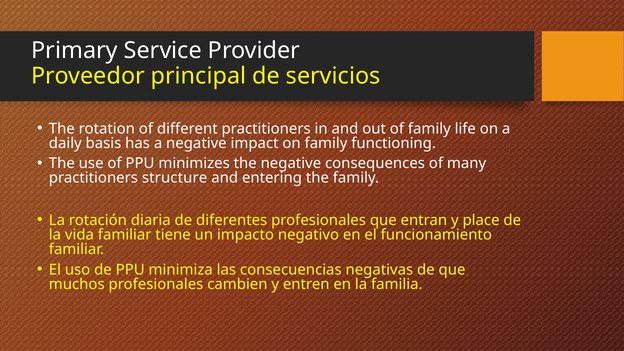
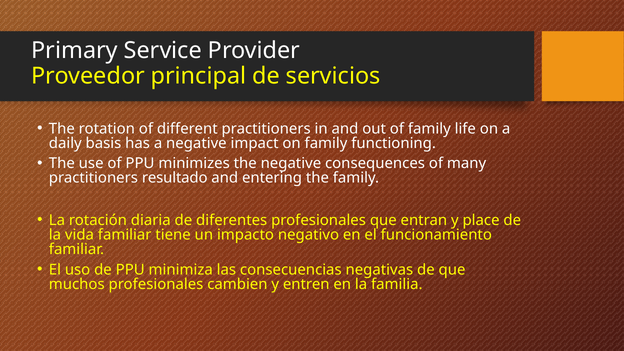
structure: structure -> resultado (175, 178)
